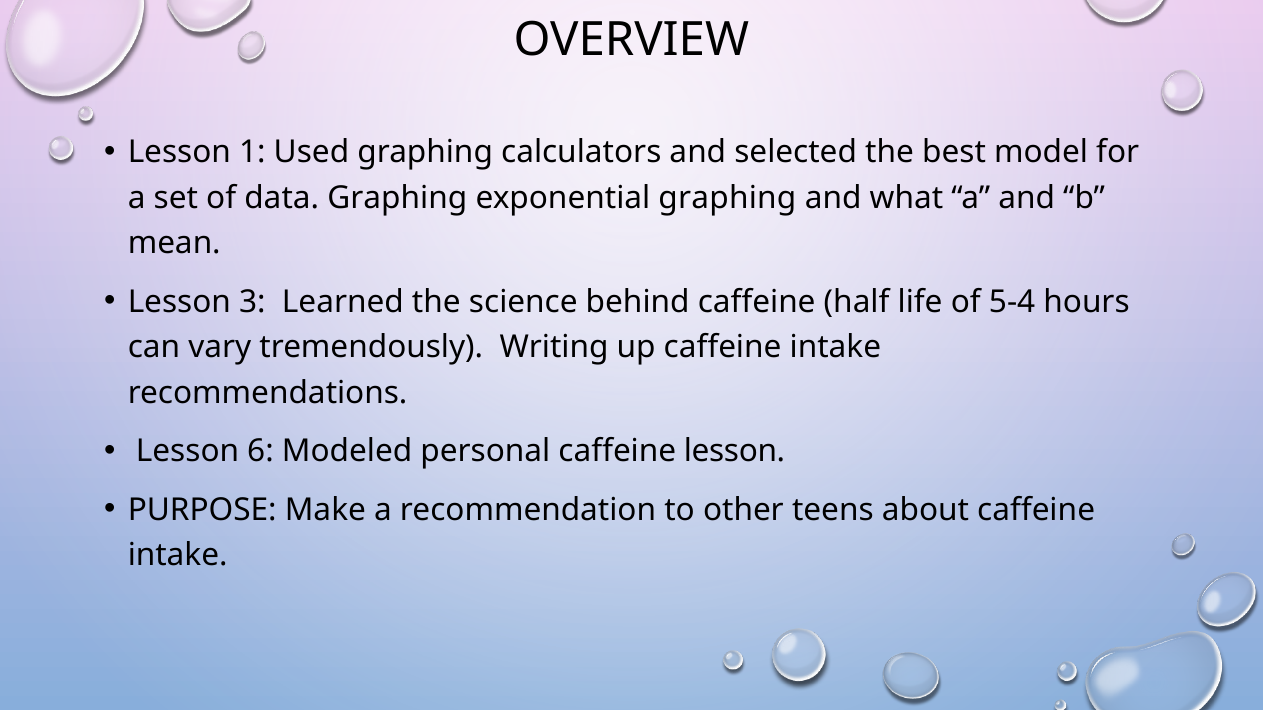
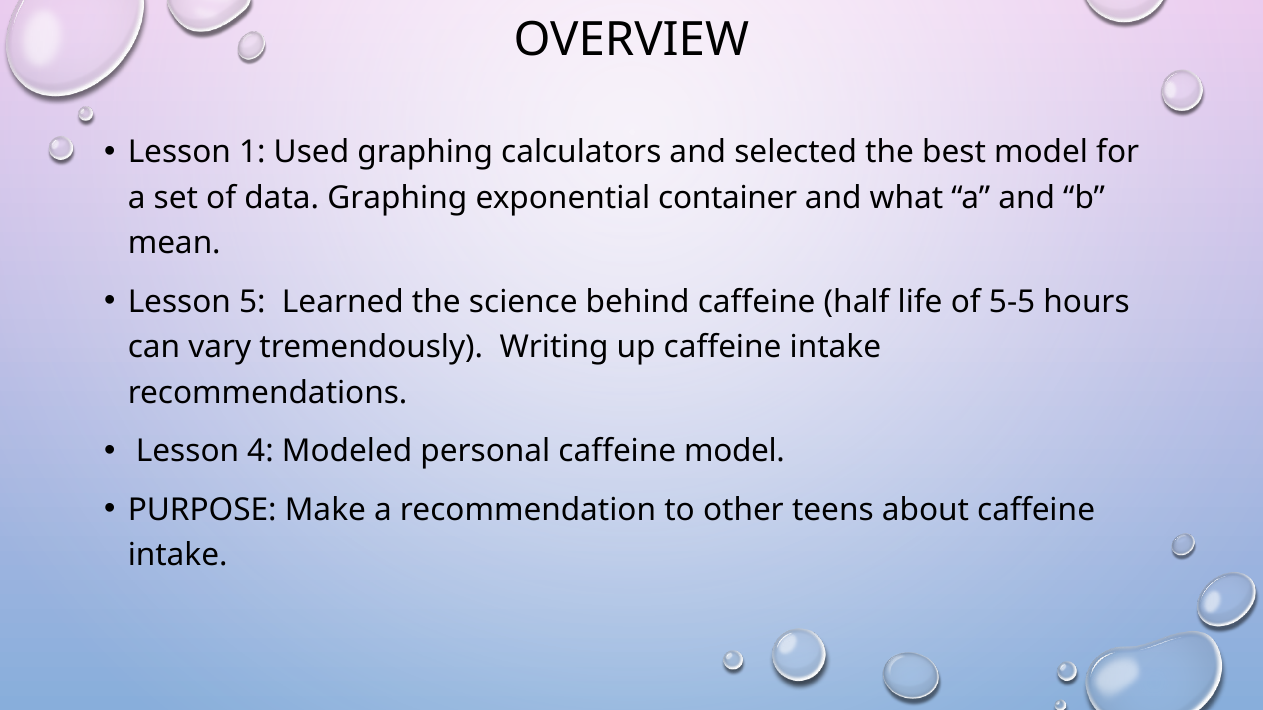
exponential graphing: graphing -> container (728, 198)
3: 3 -> 5 (252, 302)
5-4: 5-4 -> 5-5 (1012, 302)
6: 6 -> 4 (260, 452)
caffeine lesson: lesson -> model (735, 452)
